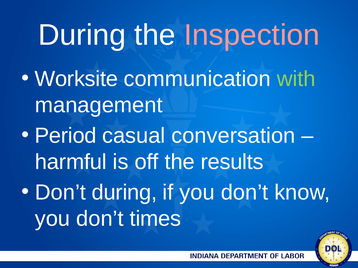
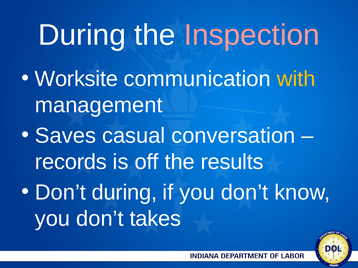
with colour: light green -> yellow (296, 79)
Period: Period -> Saves (65, 136)
harmful: harmful -> records (71, 162)
times: times -> takes (155, 219)
